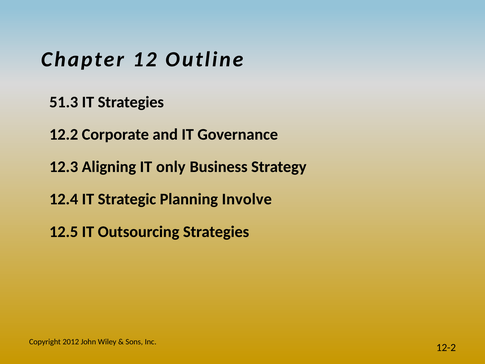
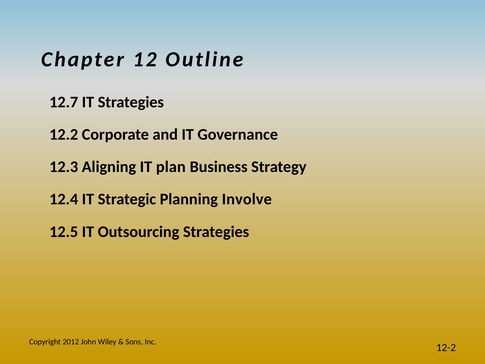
51.3: 51.3 -> 12.7 (64, 102)
only: only -> plan (171, 167)
